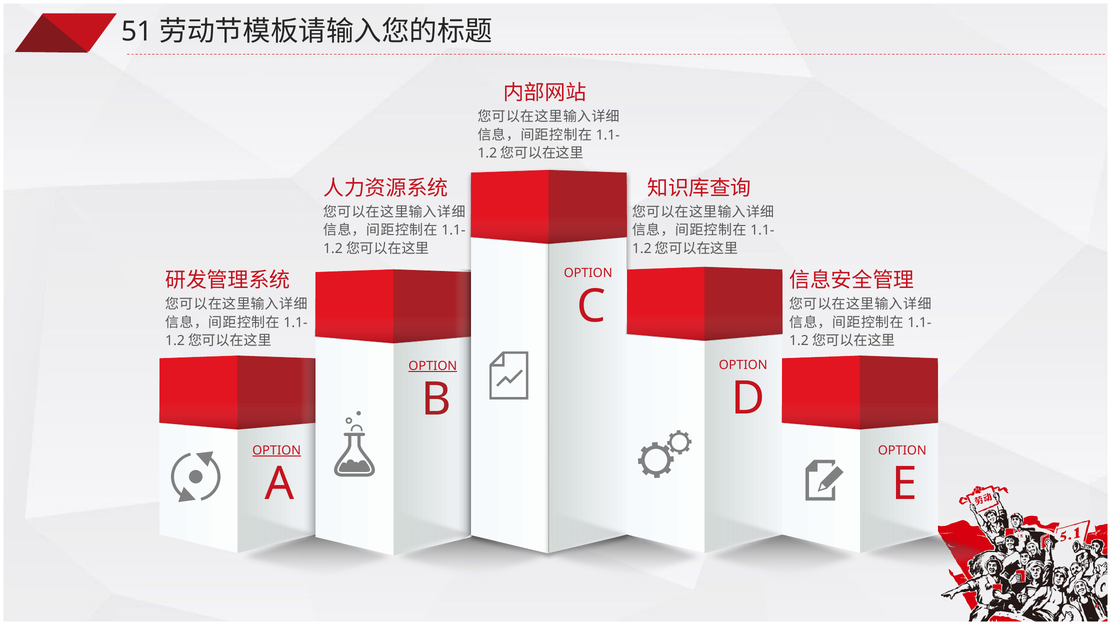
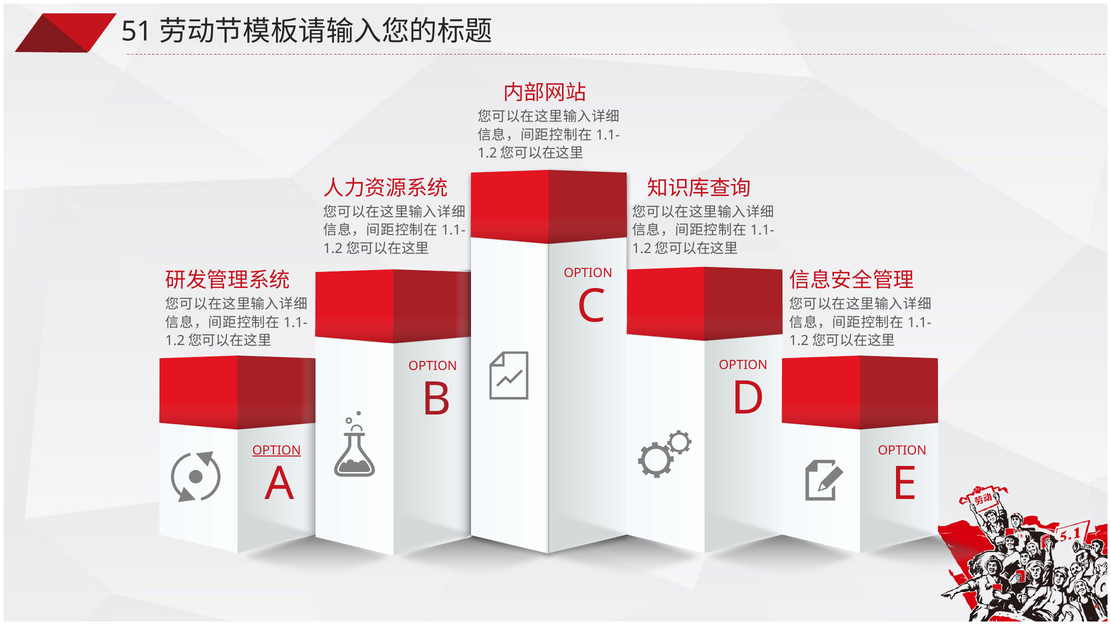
OPTION underline: present -> none (433, 366)
